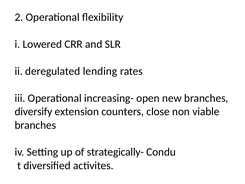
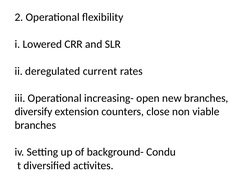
lending: lending -> current (100, 71)
strategically-: strategically- -> background- (115, 152)
